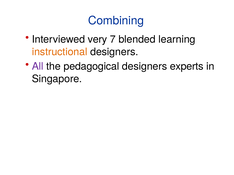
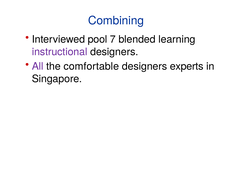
very: very -> pool (97, 39)
instructional colour: orange -> purple (60, 52)
pedagogical: pedagogical -> comfortable (91, 67)
